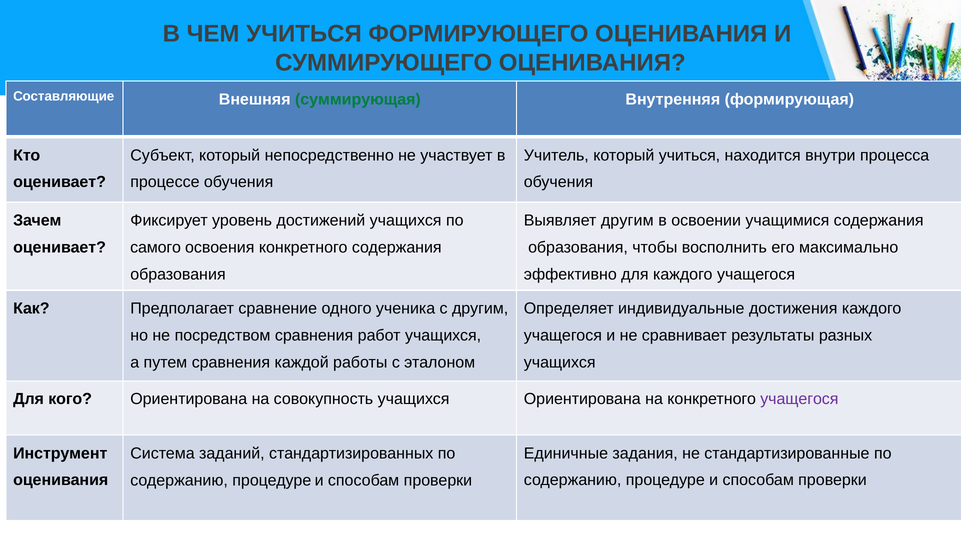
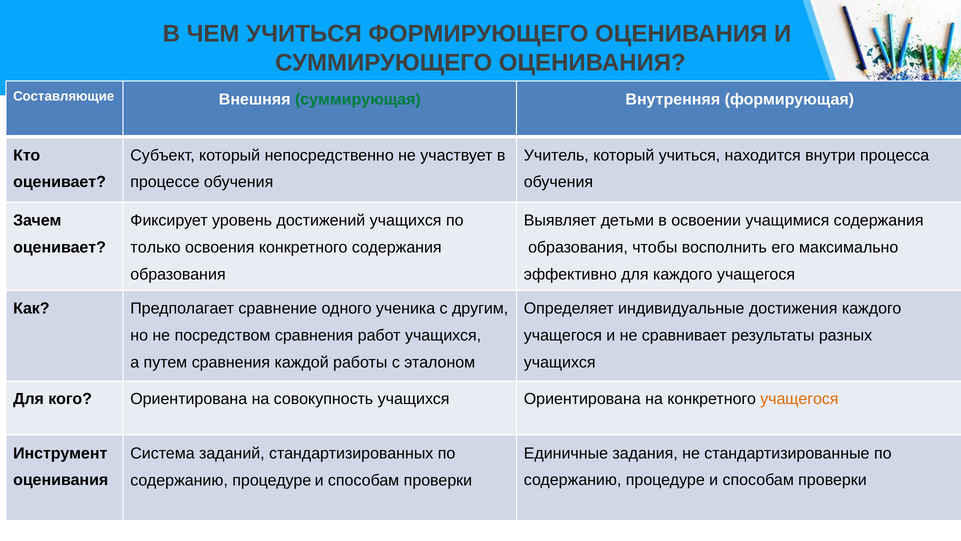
Выявляет другим: другим -> детьми (627, 220)
самого: самого -> только (155, 247)
учащегося colour: purple -> orange (799, 399)
